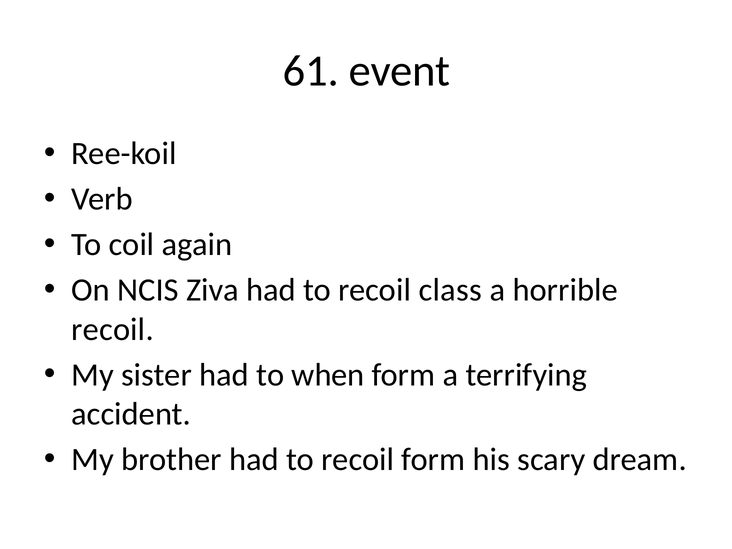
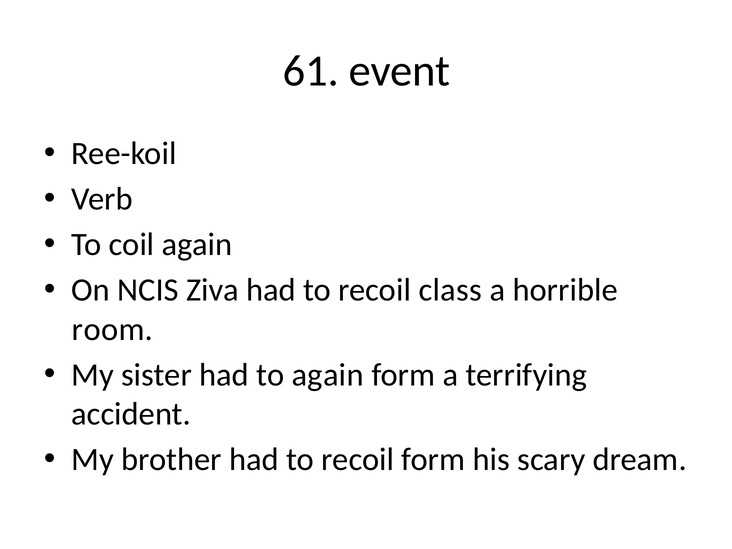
recoil: recoil -> room (112, 329)
to when: when -> again (328, 375)
